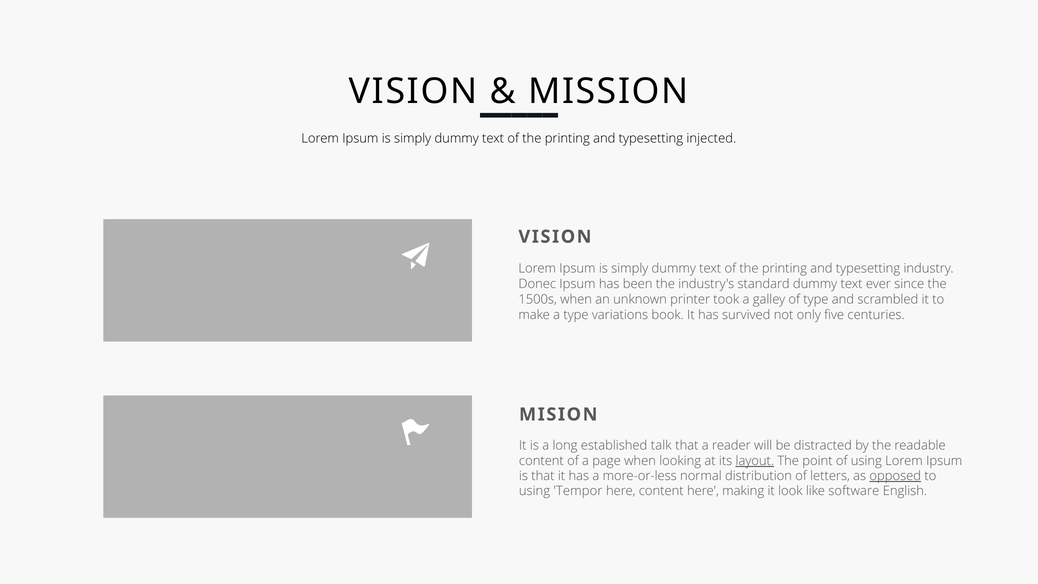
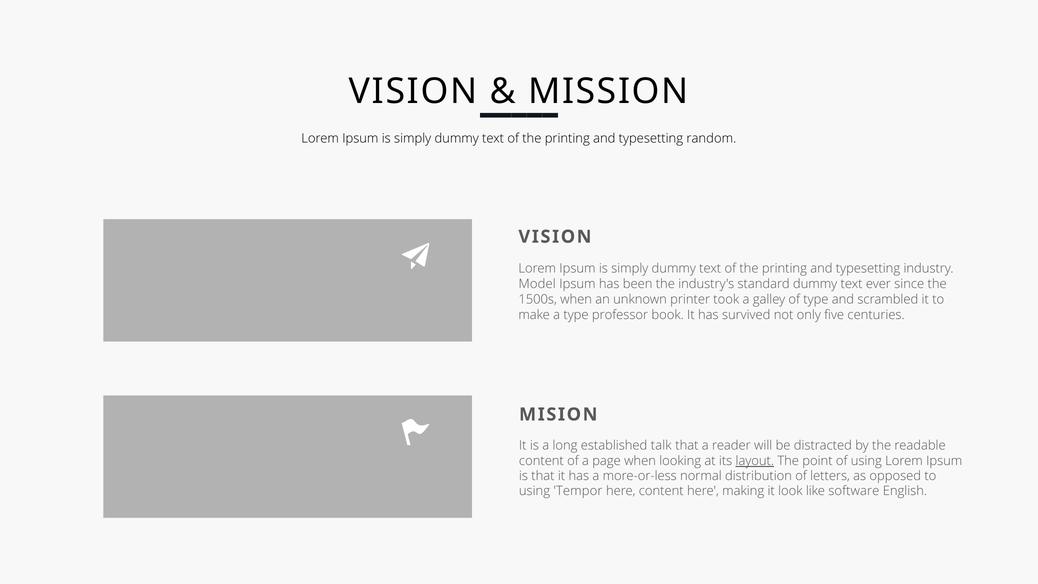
injected: injected -> random (711, 138)
Donec: Donec -> Model (537, 284)
variations: variations -> professor (620, 315)
opposed underline: present -> none (895, 476)
